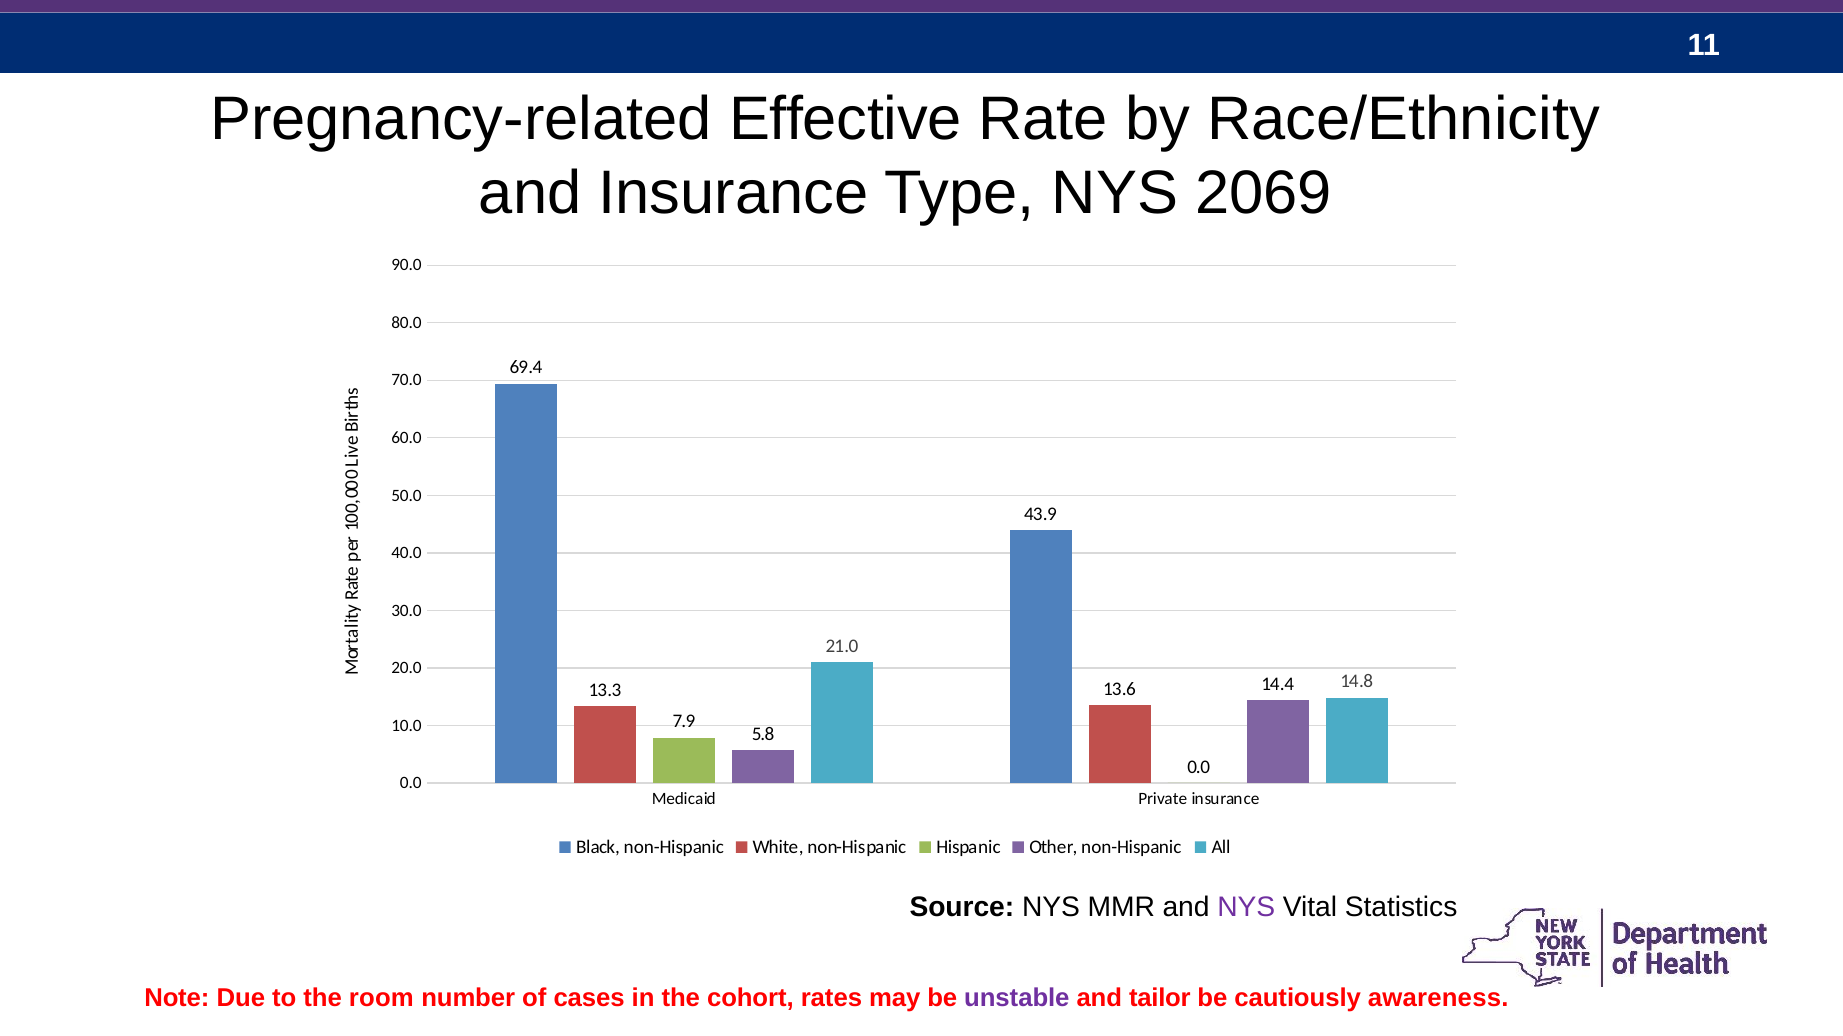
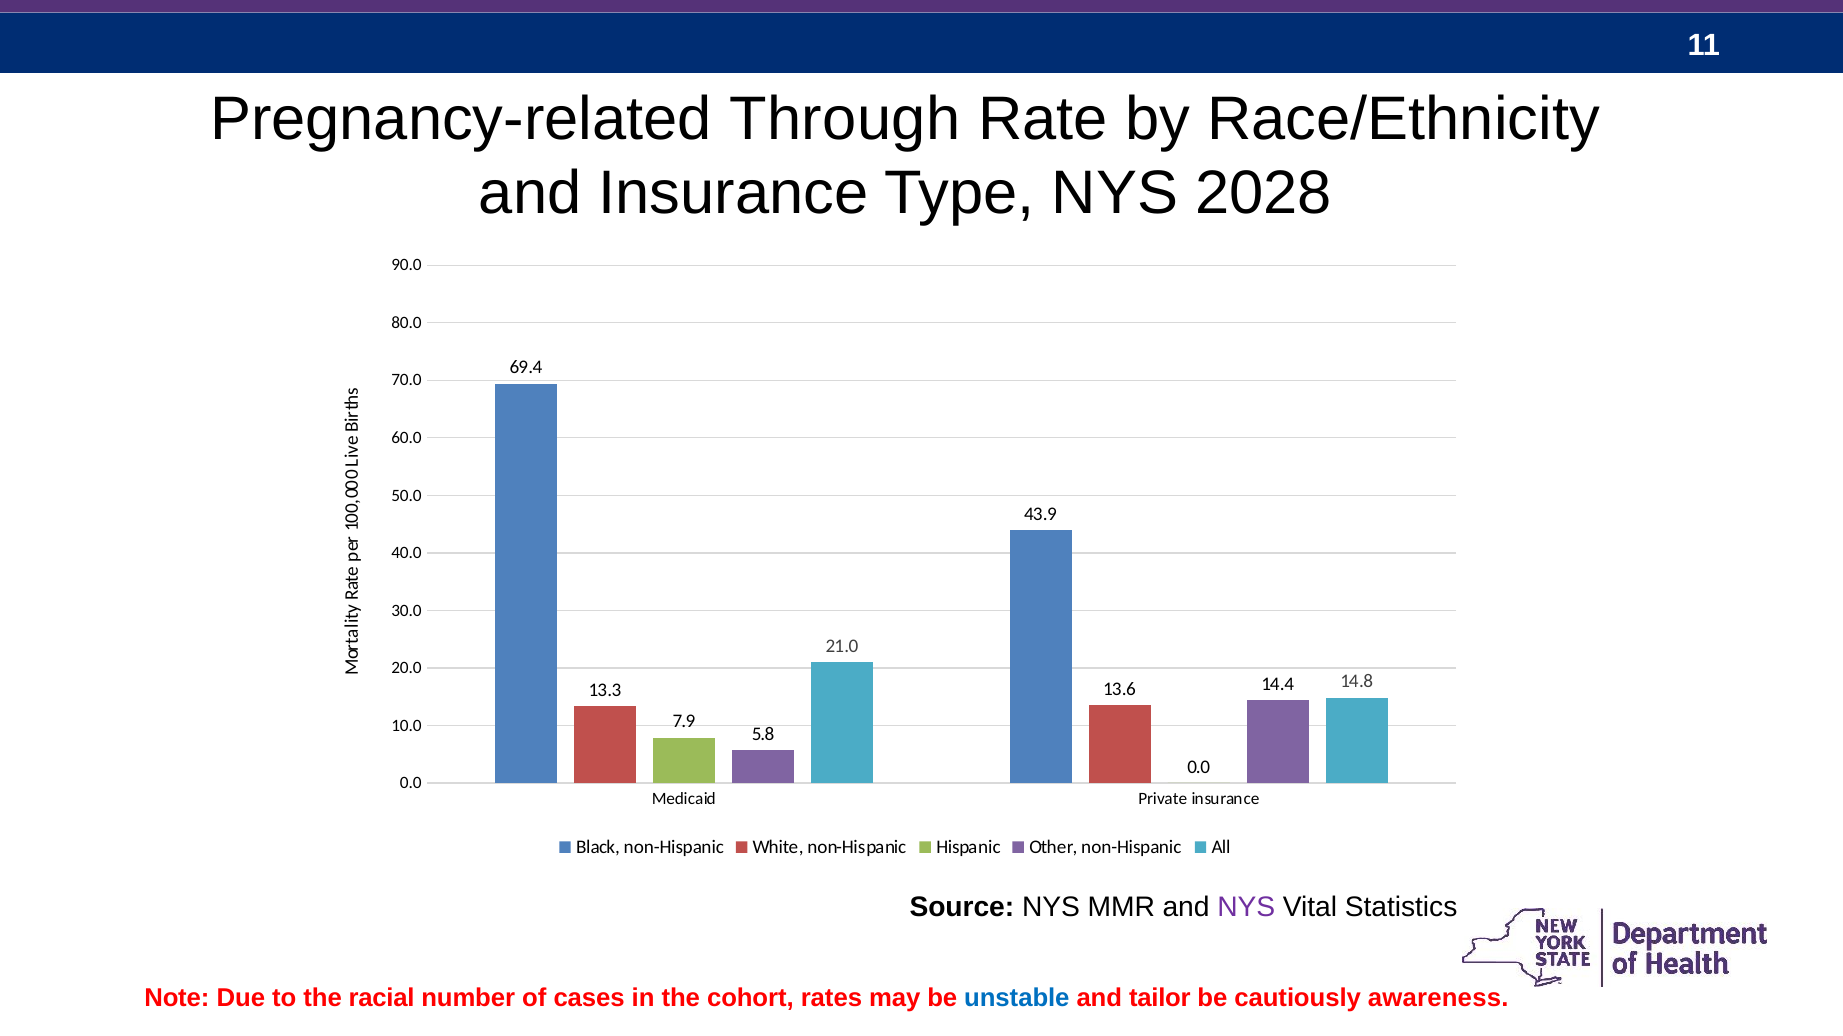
Effective: Effective -> Through (845, 119)
2069: 2069 -> 2028 (1263, 193)
room: room -> racial (382, 999)
unstable colour: purple -> blue (1017, 999)
